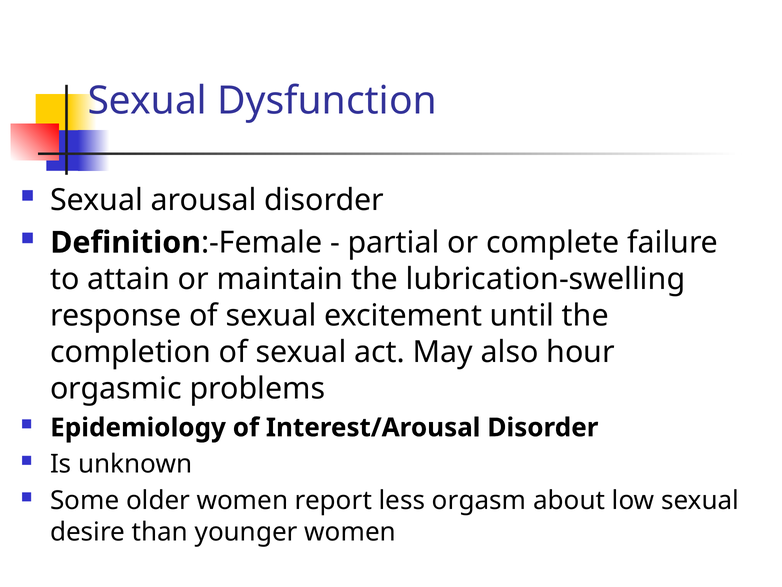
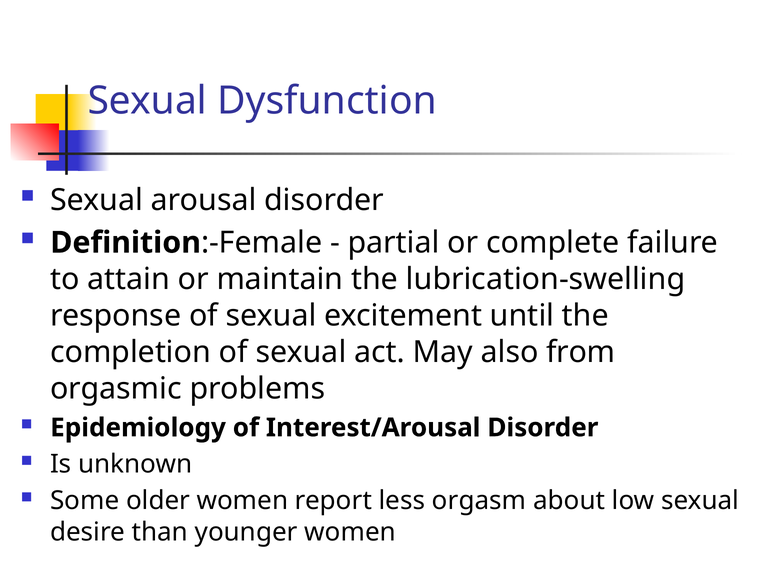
hour: hour -> from (581, 352)
